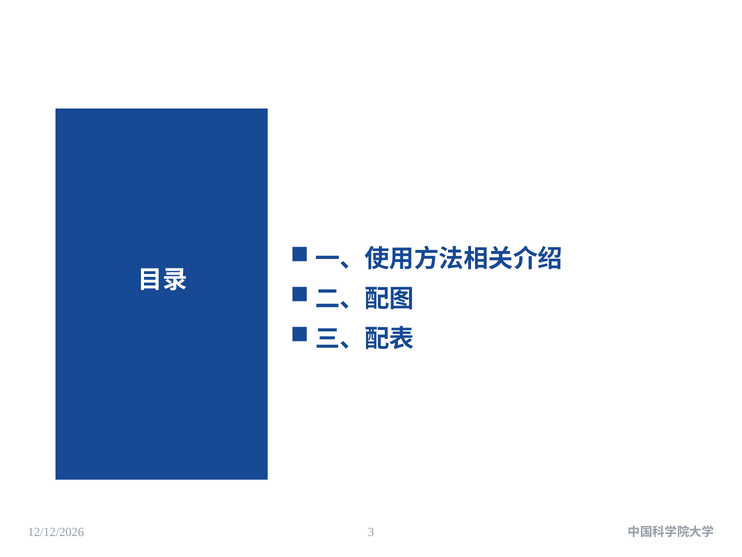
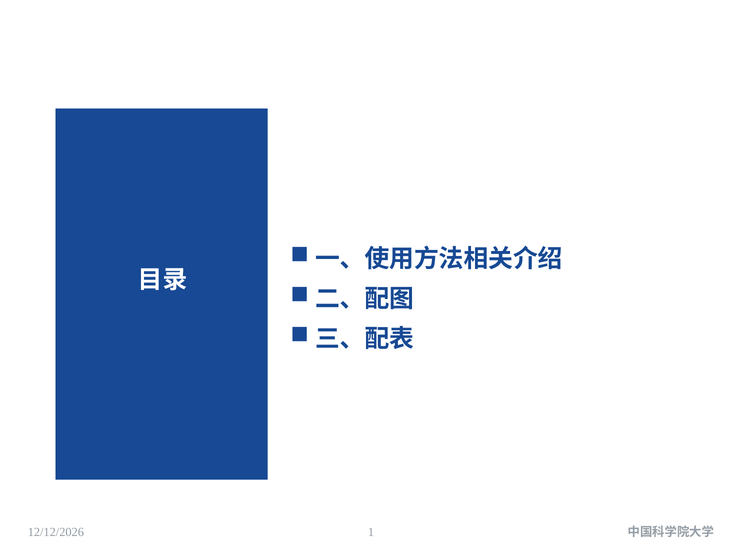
3: 3 -> 1 (371, 531)
